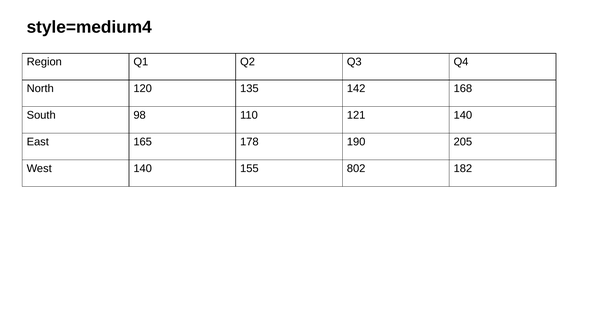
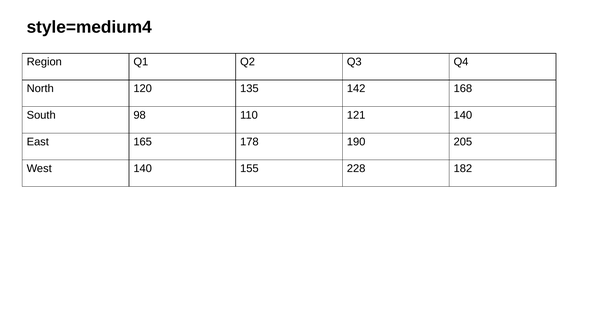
802: 802 -> 228 (356, 169)
